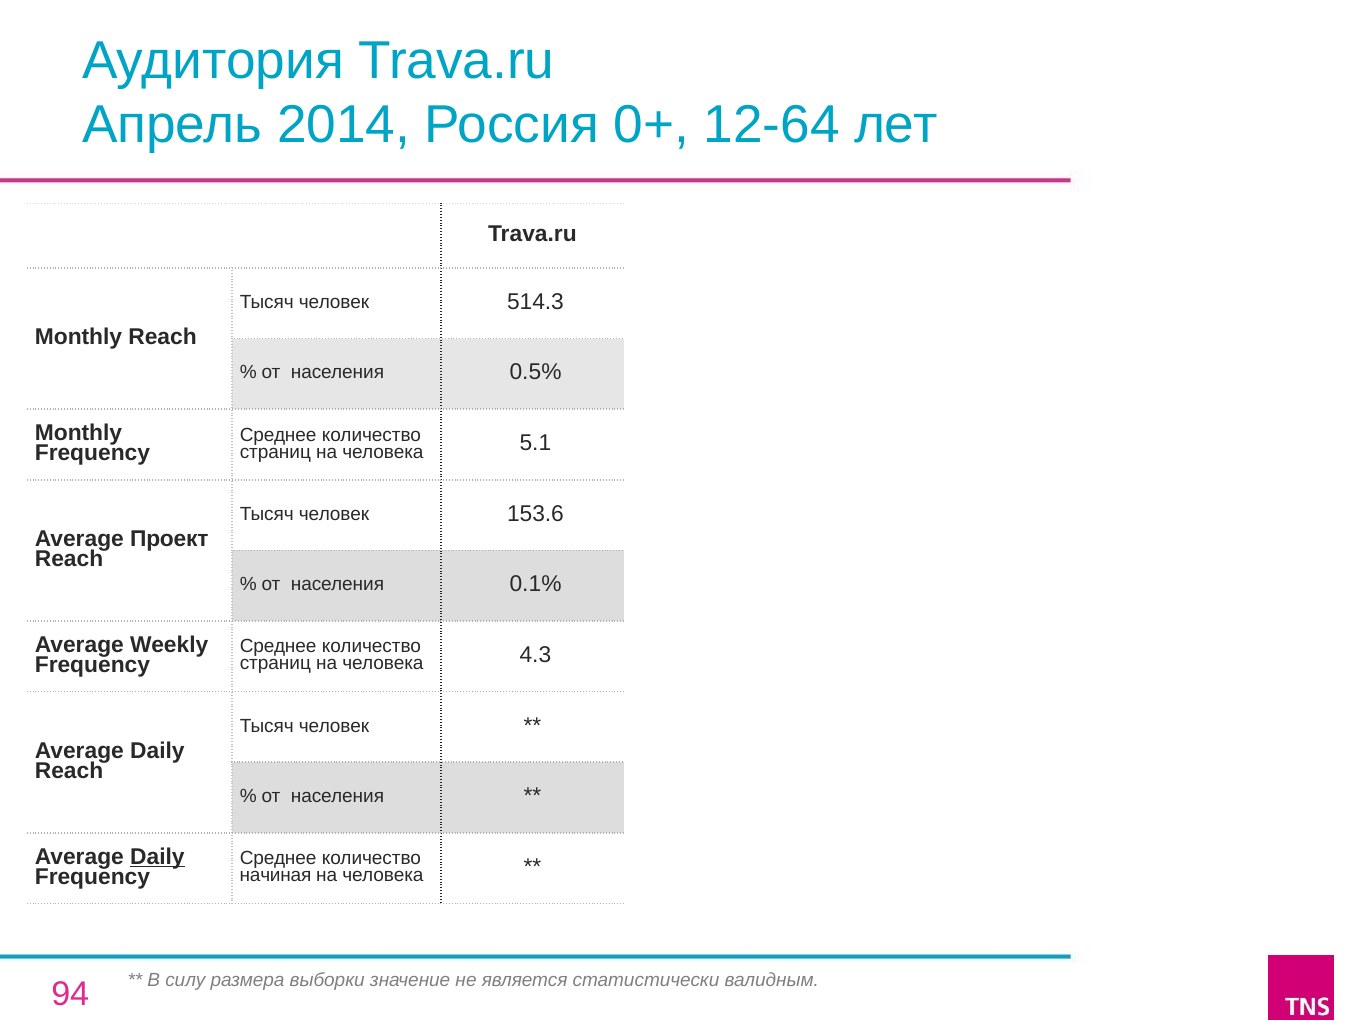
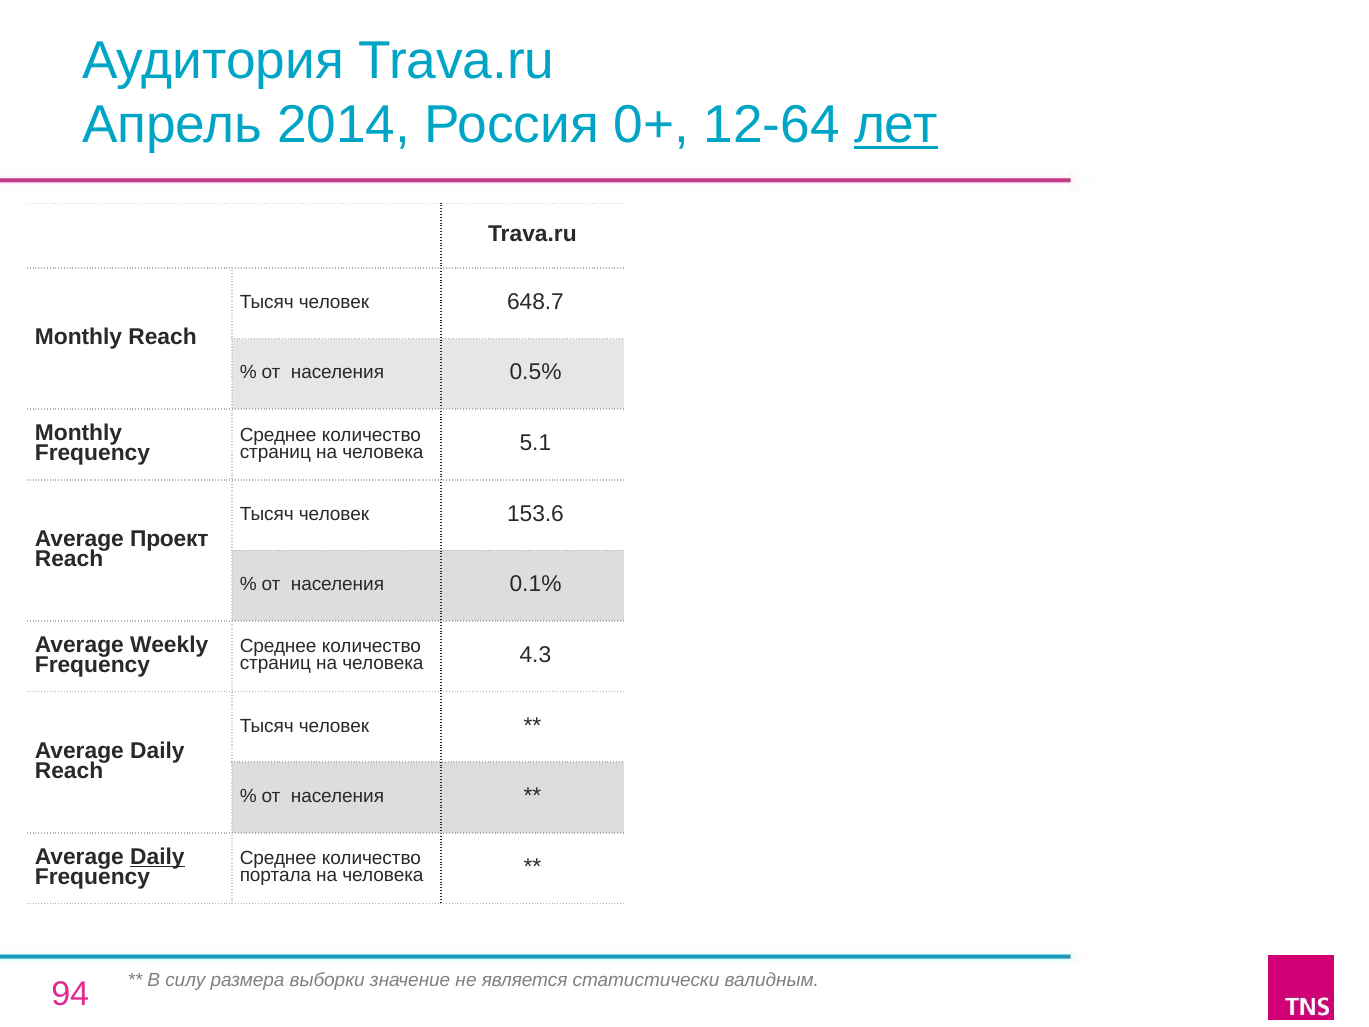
лет underline: none -> present (896, 125)
514.3: 514.3 -> 648.7 (535, 302)
начиная: начиная -> портала (275, 875)
